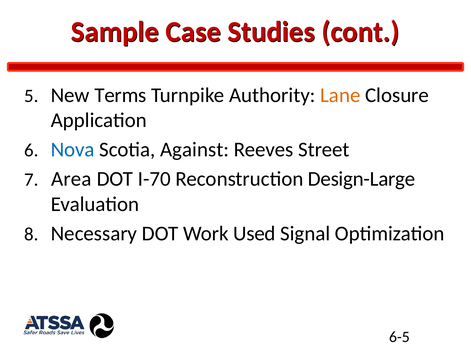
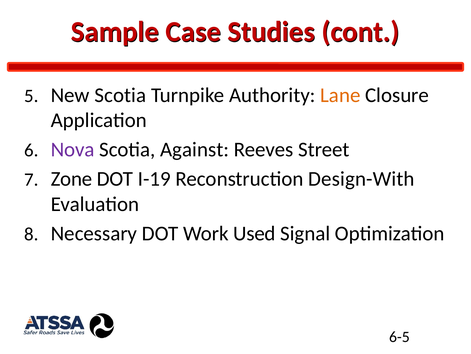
New Terms: Terms -> Scotia (120, 95)
Nova colour: blue -> purple (73, 149)
Area: Area -> Zone (72, 179)
I-70: I-70 -> I-19 (154, 179)
Design-Large: Design-Large -> Design-With (361, 179)
